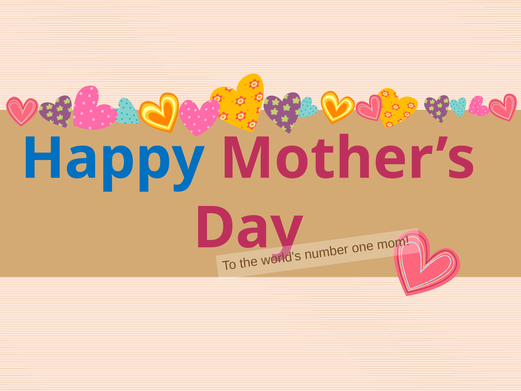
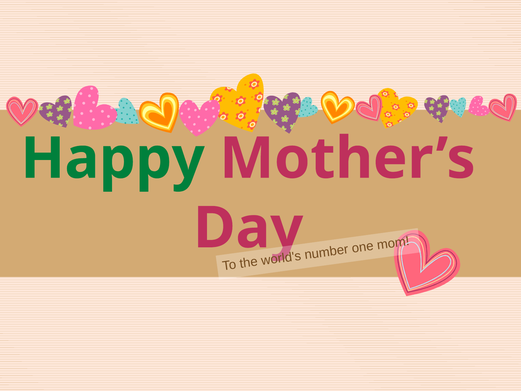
Happy colour: blue -> green (113, 159)
